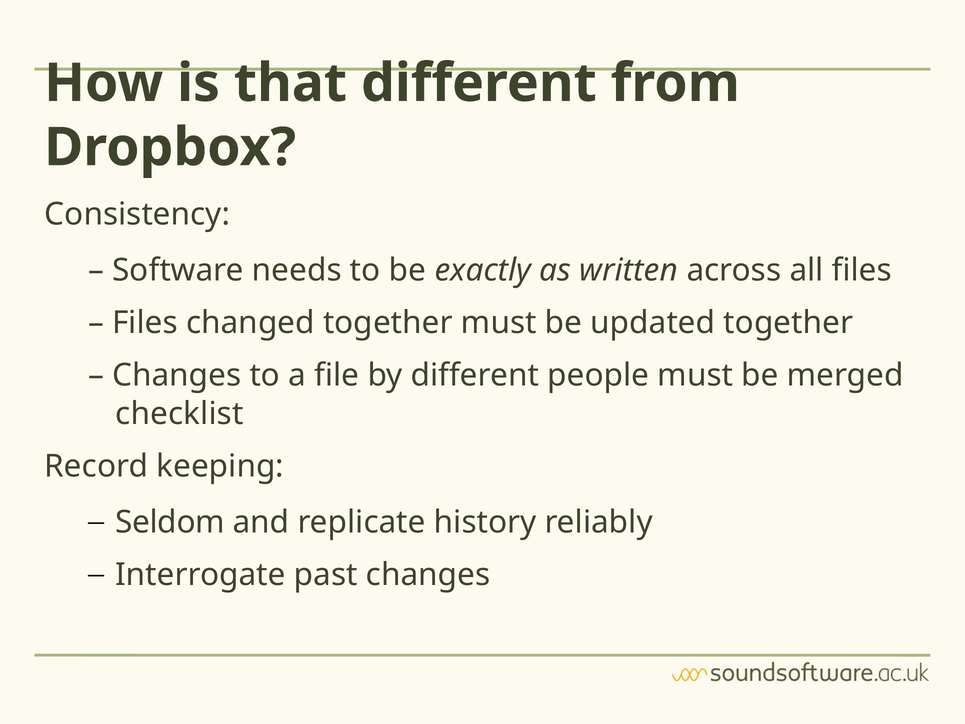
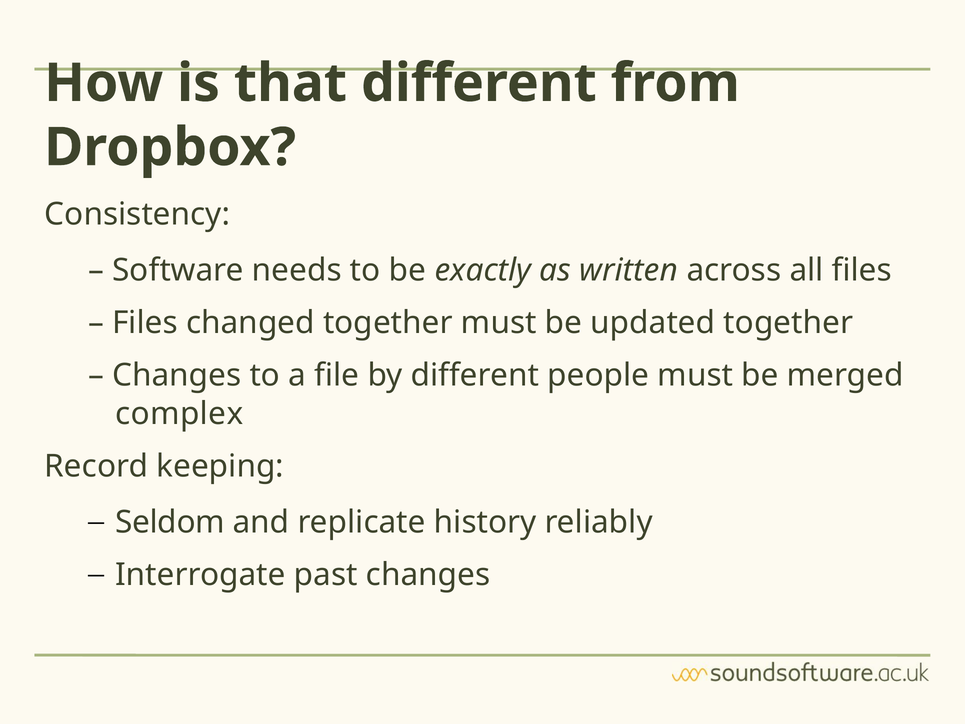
checklist: checklist -> complex (179, 414)
